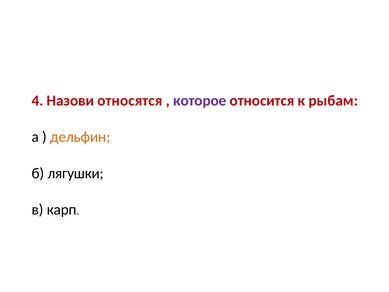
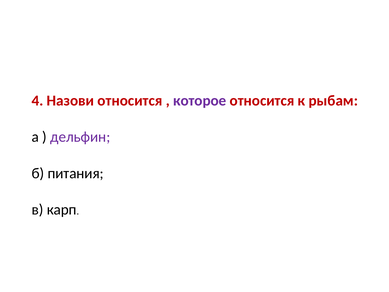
Назови относятся: относятся -> относится (130, 100)
дельфин colour: orange -> purple (80, 137)
лягушки: лягушки -> питания (76, 173)
